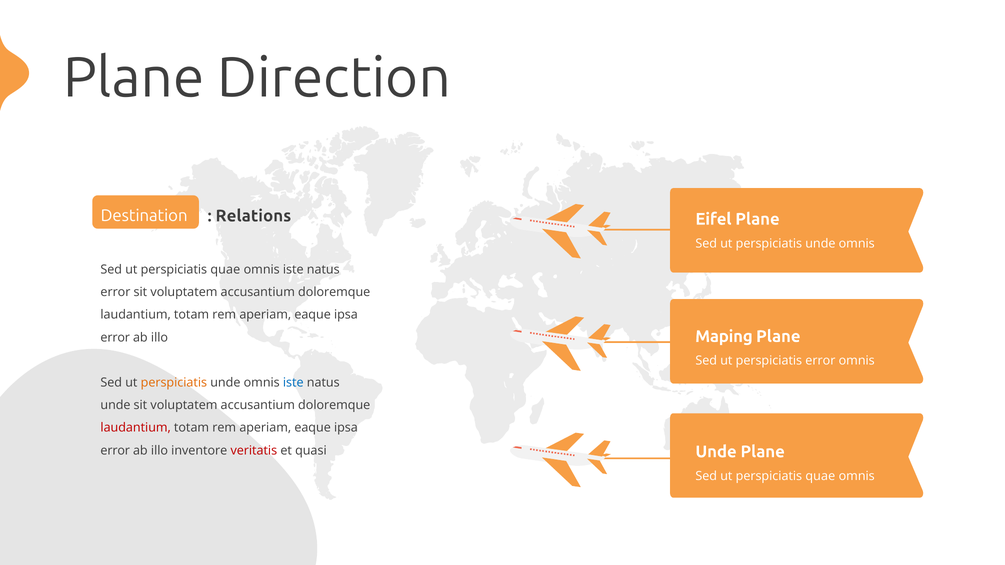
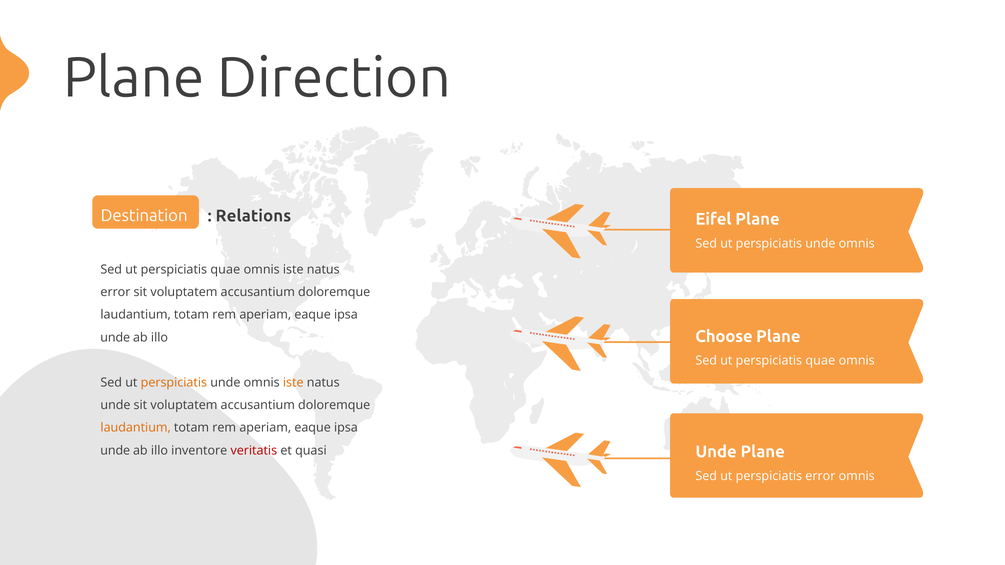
Maping: Maping -> Choose (724, 337)
error: error -> unde (115, 338)
error: error -> quae (820, 361)
iste colour: blue -> orange (293, 383)
laudantium colour: red -> orange (136, 428)
error: error -> unde (115, 451)
quae: quae -> error (820, 476)
